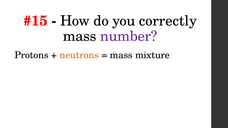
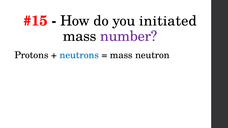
correctly: correctly -> initiated (168, 21)
neutrons colour: orange -> blue (79, 55)
mixture: mixture -> neutron (152, 55)
